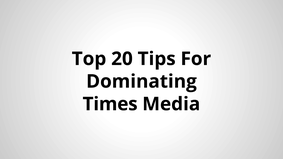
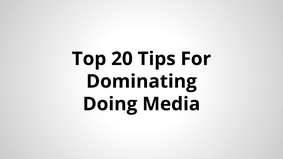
Times: Times -> Doing (110, 104)
